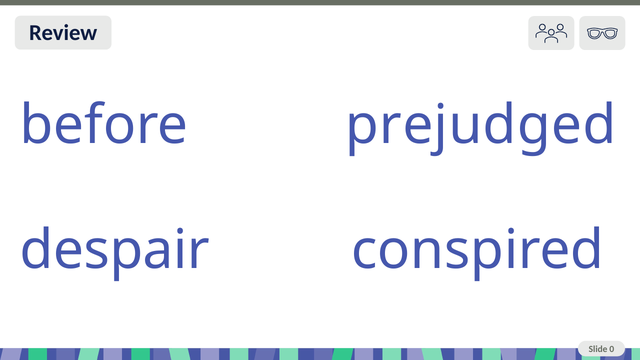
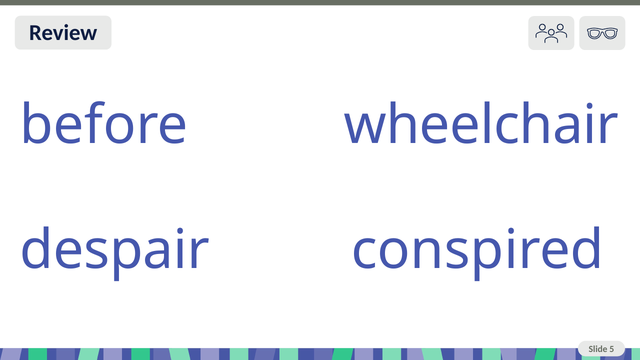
prejudged: prejudged -> wheelchair (481, 125)
0: 0 -> 5 (612, 349)
